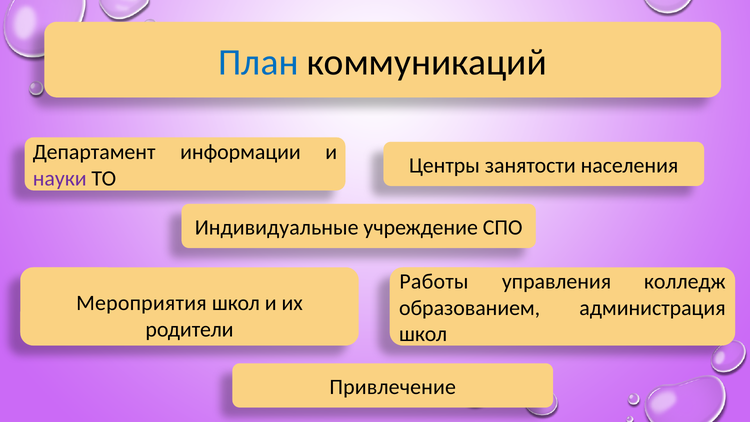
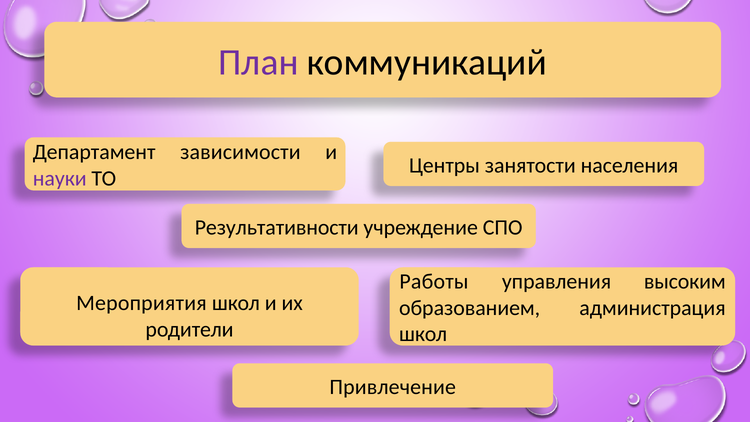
План colour: blue -> purple (258, 62)
информации: информации -> зависимости (240, 152)
Индивидуальные: Индивидуальные -> Результативности (277, 227)
колледж: колледж -> высоким (685, 282)
